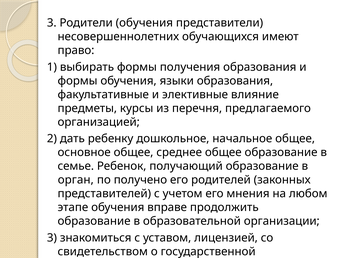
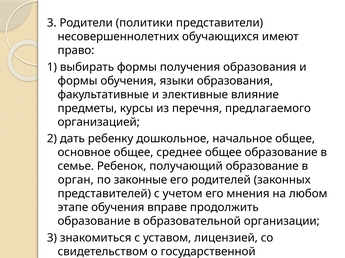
Родители обучения: обучения -> политики (144, 23)
получено: получено -> законные (140, 180)
